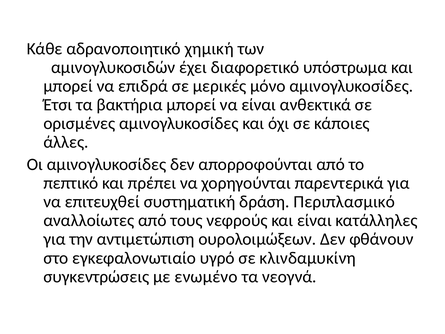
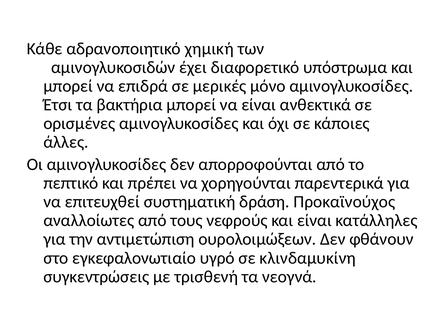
Περιπλασμικό: Περιπλασμικό -> Προκαϊνούχος (344, 202)
ενωμένο: ενωμένο -> τρισθενή (206, 276)
